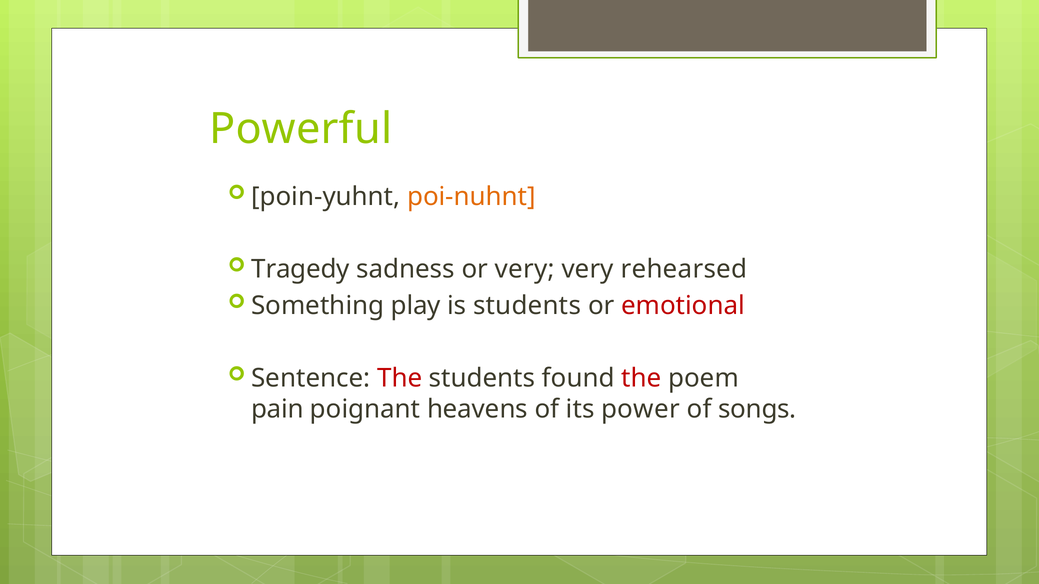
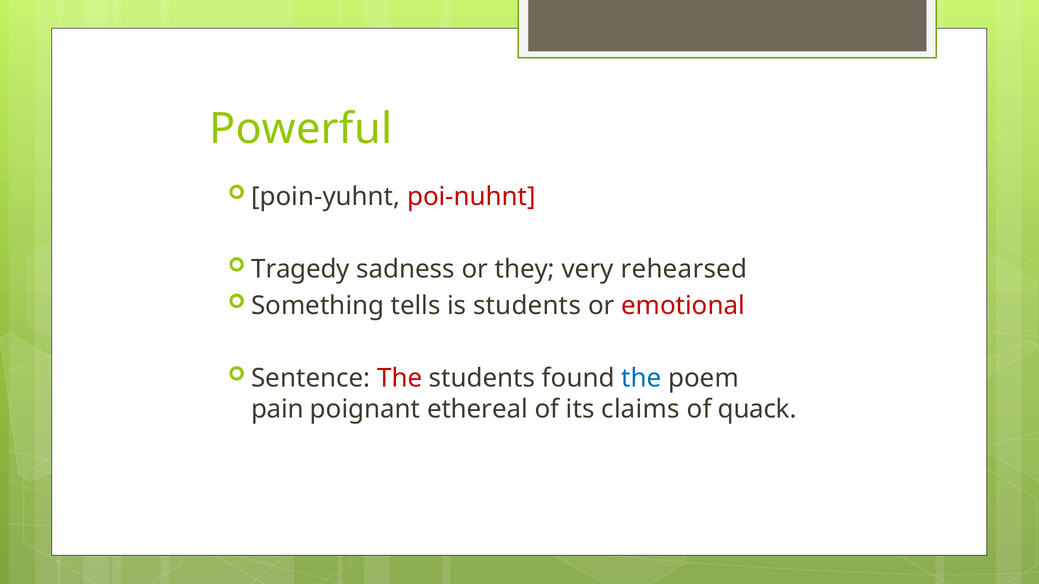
poi-nuhnt colour: orange -> red (471, 197)
or very: very -> they (525, 269)
play: play -> tells (416, 306)
the colour: red -> blue (641, 378)
heavens: heavens -> ethereal (477, 410)
power: power -> claims (641, 410)
songs: songs -> quack (757, 410)
